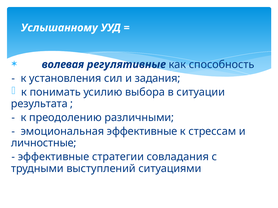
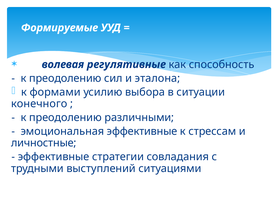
Услышанному: Услышанному -> Формируемые (59, 28)
установления: установления -> преодолению (65, 78)
задания: задания -> эталона (157, 78)
понимать: понимать -> формами (55, 92)
результата: результата -> конечного (39, 104)
